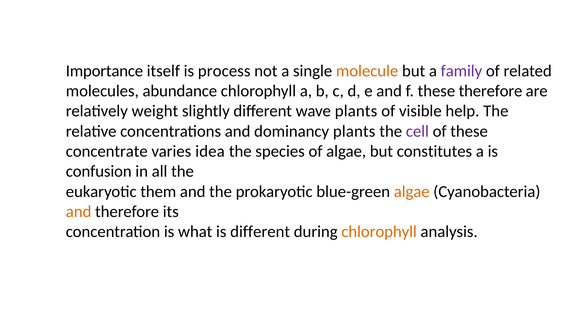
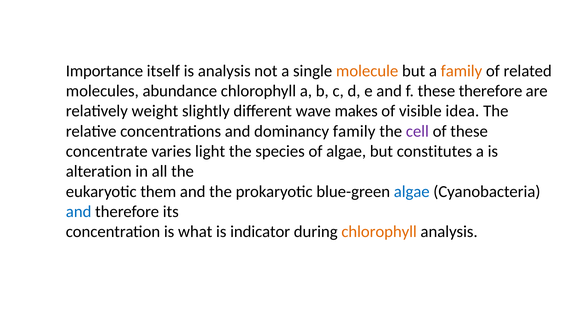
is process: process -> analysis (224, 71)
family colour: purple -> orange (461, 71)
wave plants: plants -> makes (356, 111)
help: help -> idea (462, 111)
dominancy plants: plants -> family (354, 131)
idea: idea -> light (210, 151)
confusion: confusion -> alteration (99, 171)
algae colour: orange -> blue (412, 191)
and colour: orange -> blue (79, 212)
is different: different -> indicator (260, 232)
